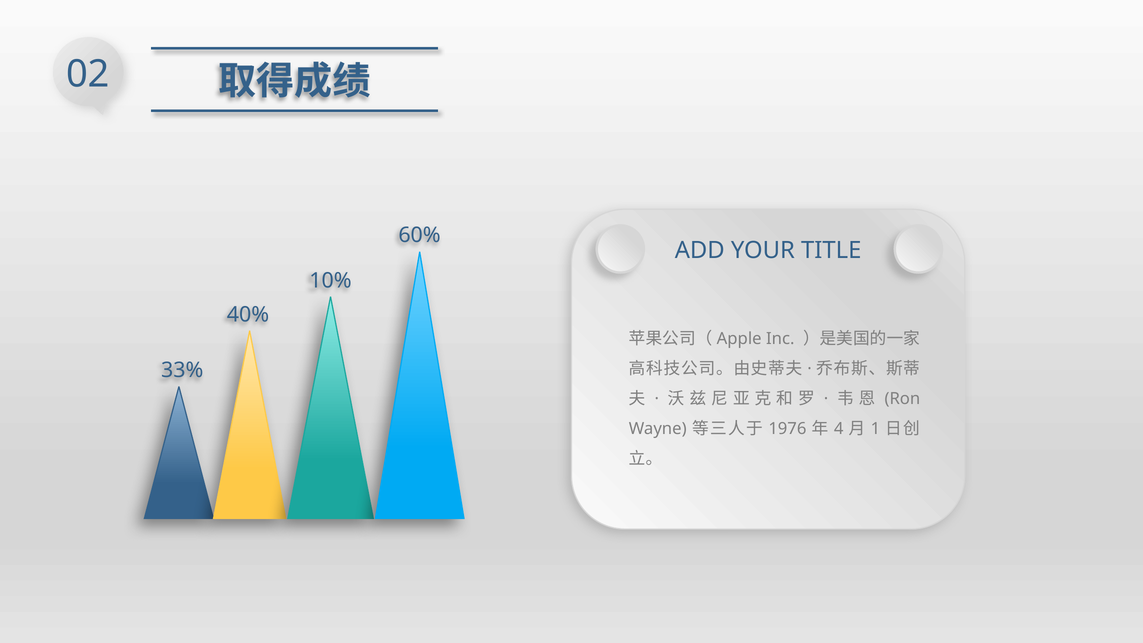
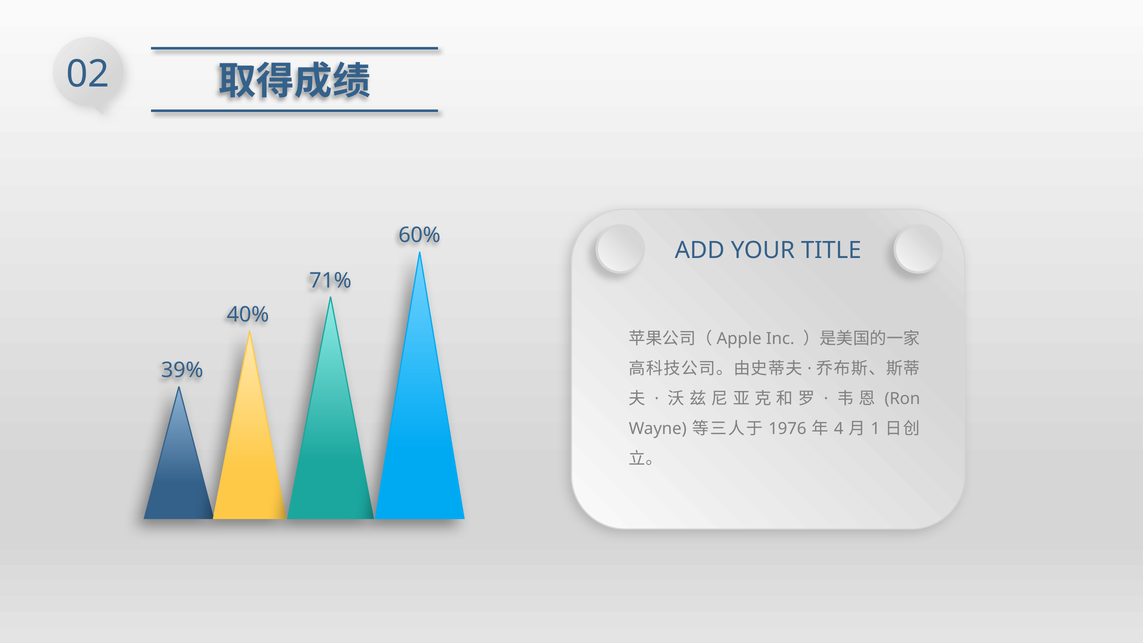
10%: 10% -> 71% (330, 281)
33%: 33% -> 39% (182, 370)
